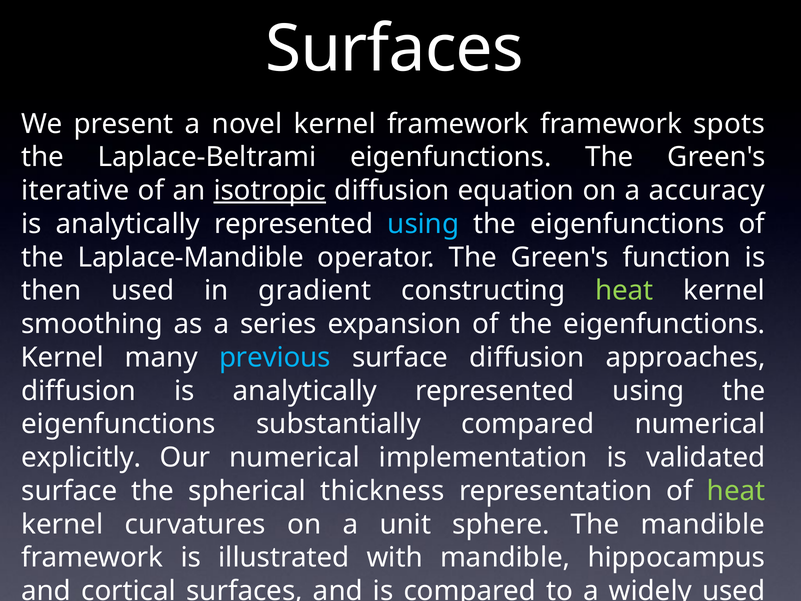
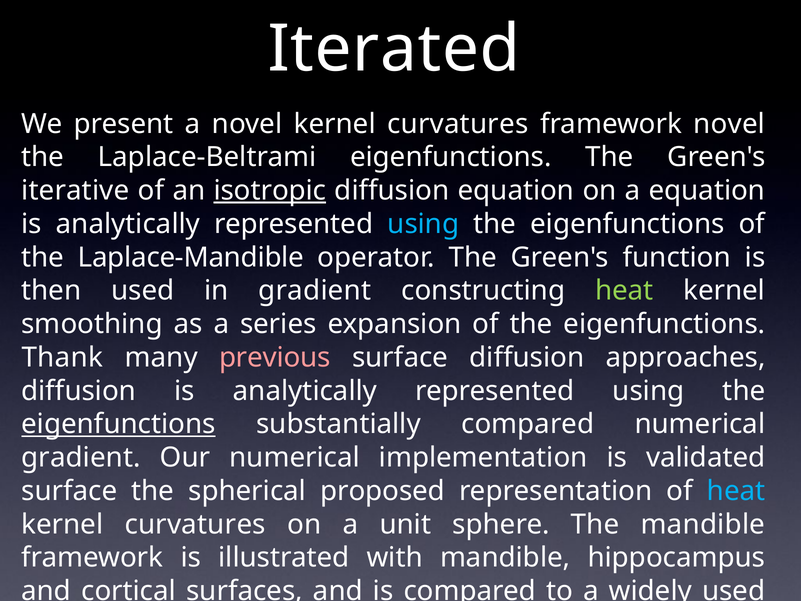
Surfaces: Surfaces -> Iterated (394, 49)
novel kernel framework: framework -> curvatures (458, 124)
framework spots: spots -> novel (729, 124)
a accuracy: accuracy -> equation (707, 191)
Kernel: Kernel -> Thank (62, 357)
previous colour: light blue -> pink (275, 357)
eigenfunctions underline: none -> present (118, 424)
explicitly: explicitly -> gradient (81, 457)
thickness: thickness -> proposed (383, 491)
heat colour: light green -> light blue (736, 491)
